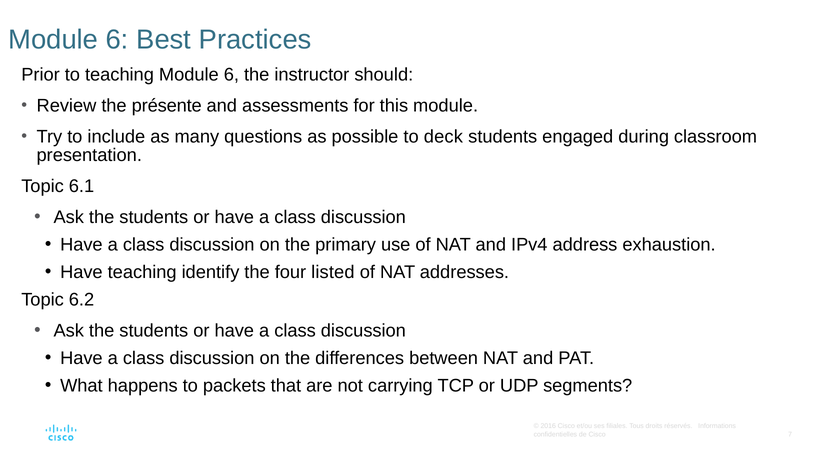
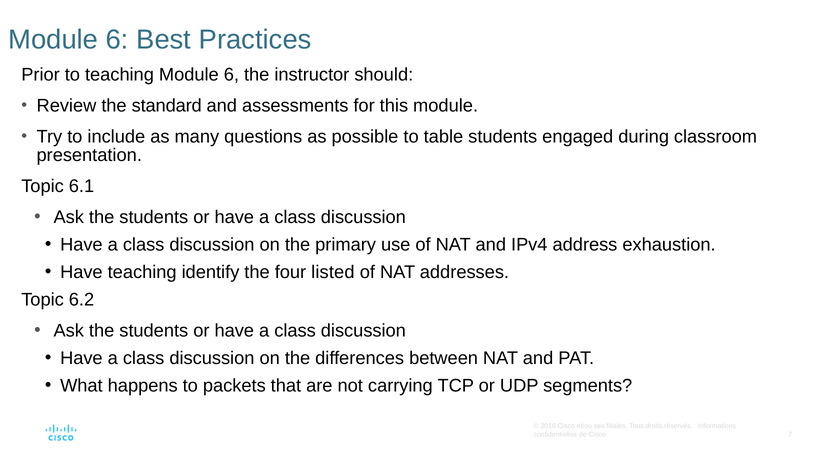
présente: présente -> standard (167, 106)
deck: deck -> table (443, 137)
